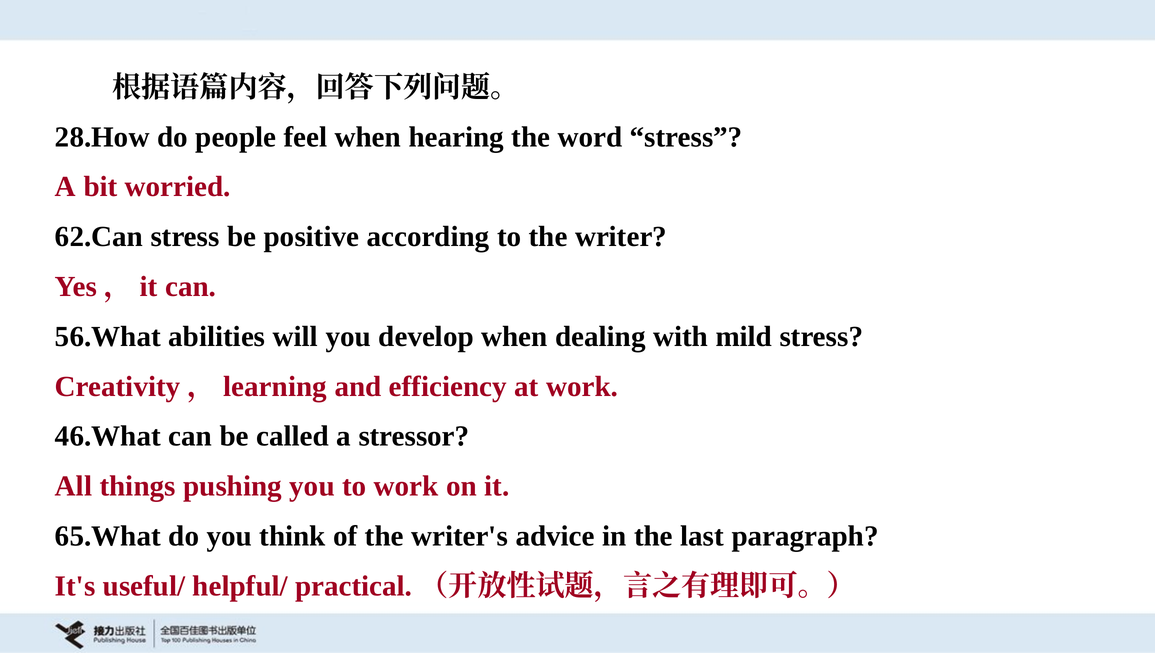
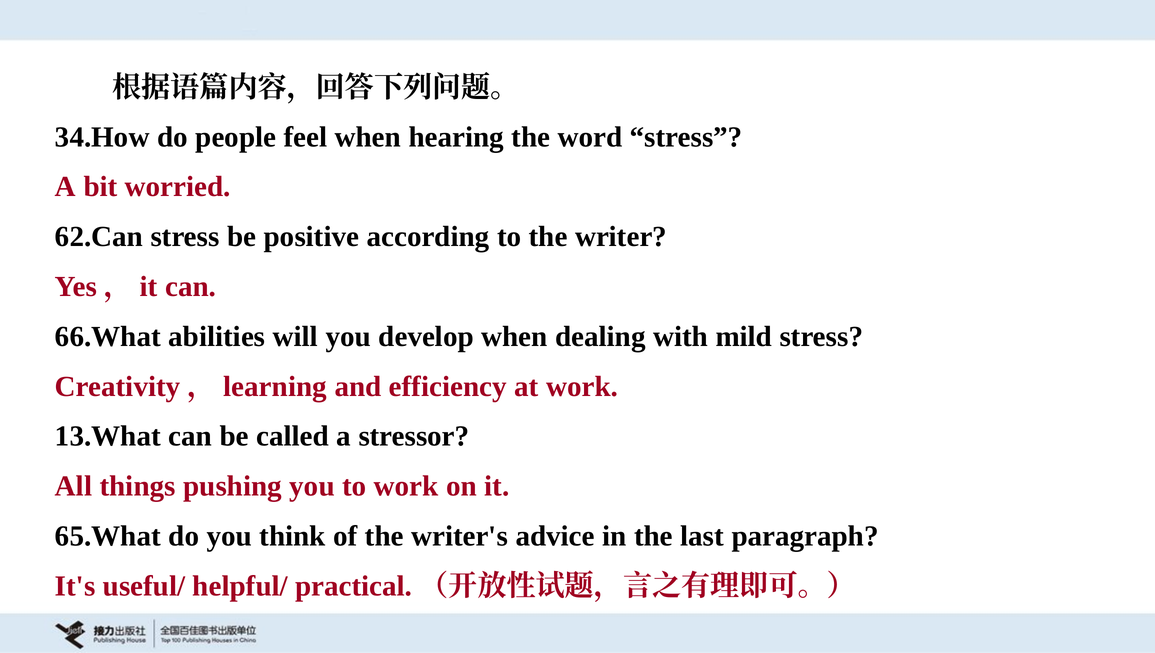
28.How: 28.How -> 34.How (102, 137)
56.What: 56.What -> 66.What (108, 337)
46.What: 46.What -> 13.What (108, 436)
